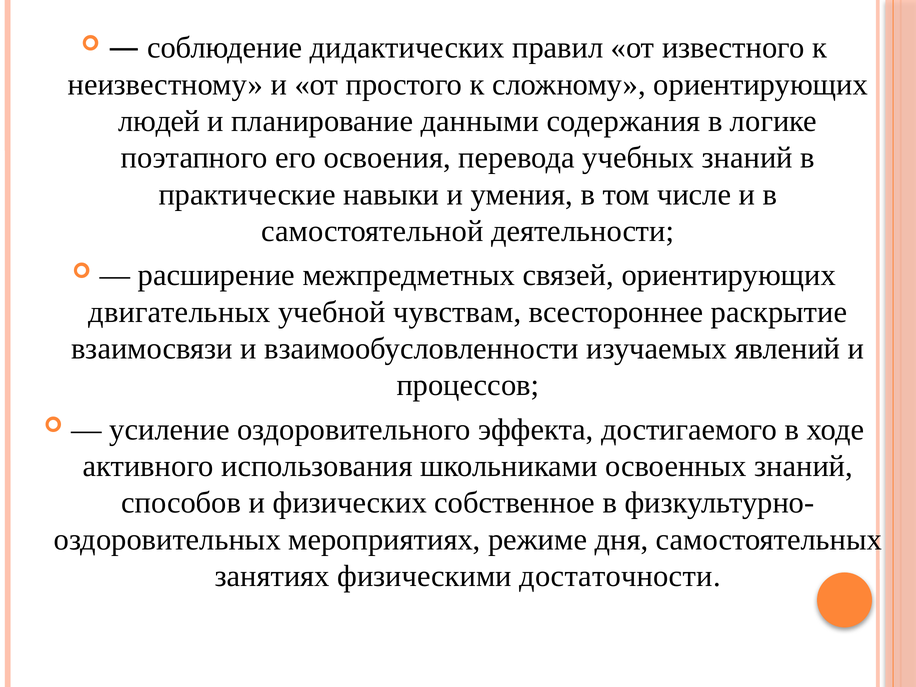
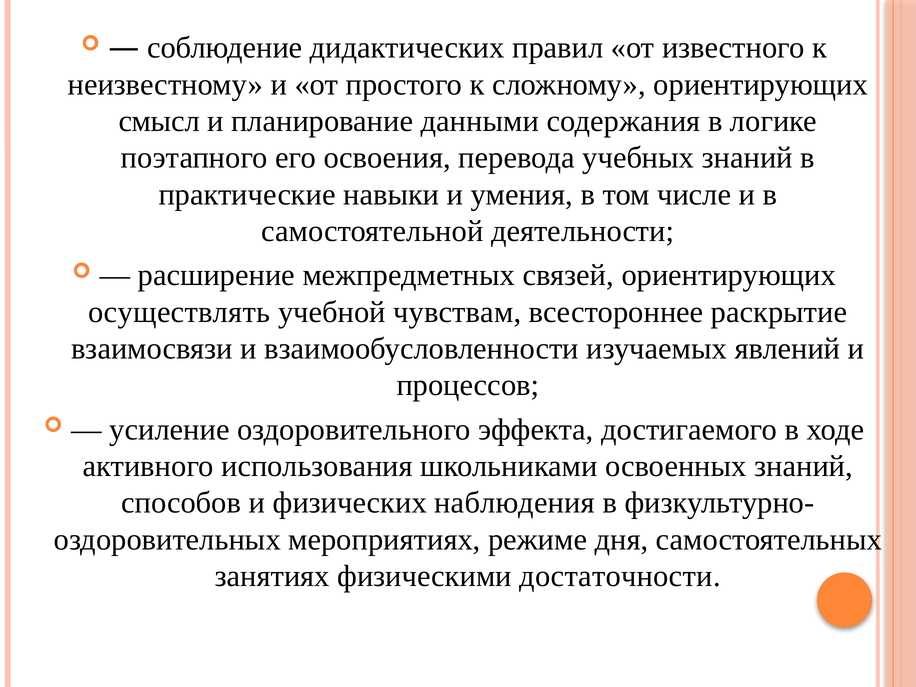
людей: людей -> смысл (159, 121)
двигательных: двигательных -> осуществлять (179, 312)
собственное: собственное -> наблюдения (515, 503)
